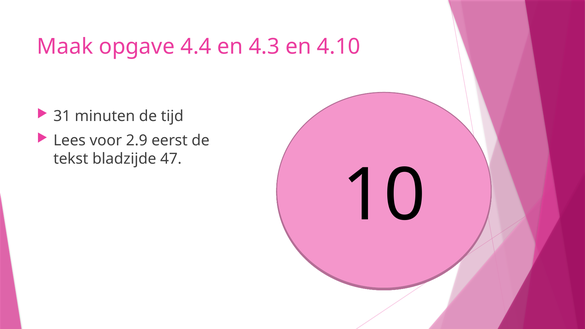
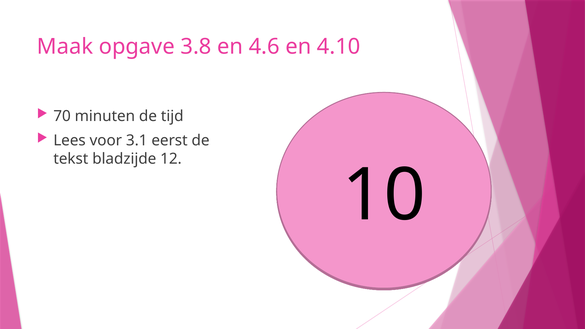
4.4: 4.4 -> 3.8 (196, 47)
4.3: 4.3 -> 4.6 (264, 47)
31: 31 -> 70 (62, 116)
2.9: 2.9 -> 3.1 (137, 140)
47: 47 -> 12 (171, 159)
